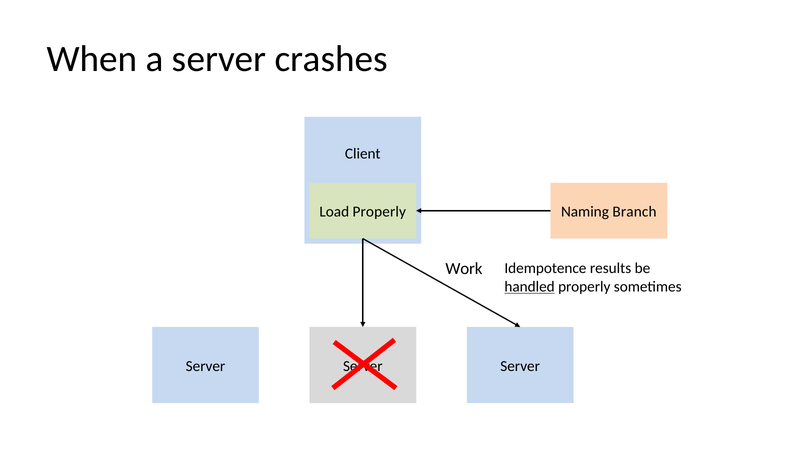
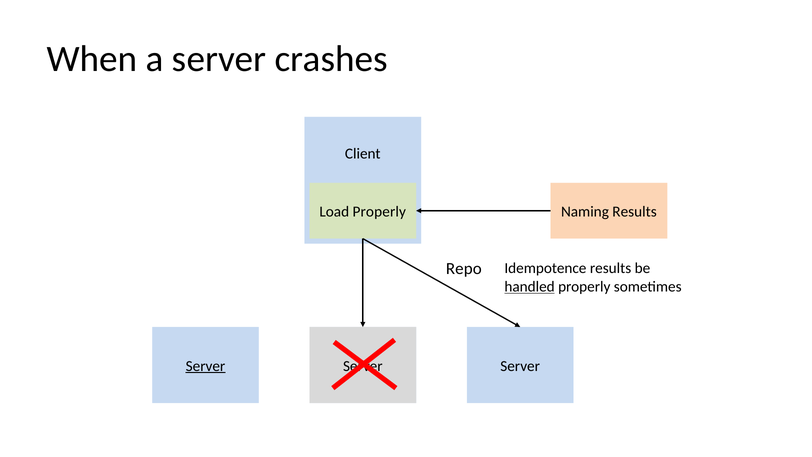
Naming Branch: Branch -> Results (635, 212)
Work: Work -> Repo (464, 269)
Server underline: none -> present (206, 366)
